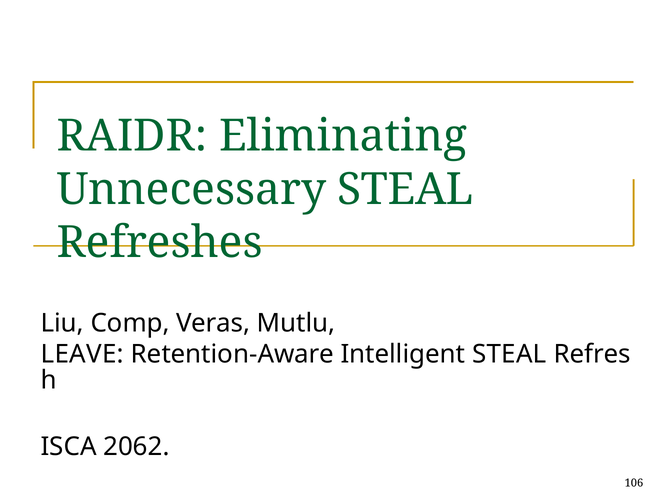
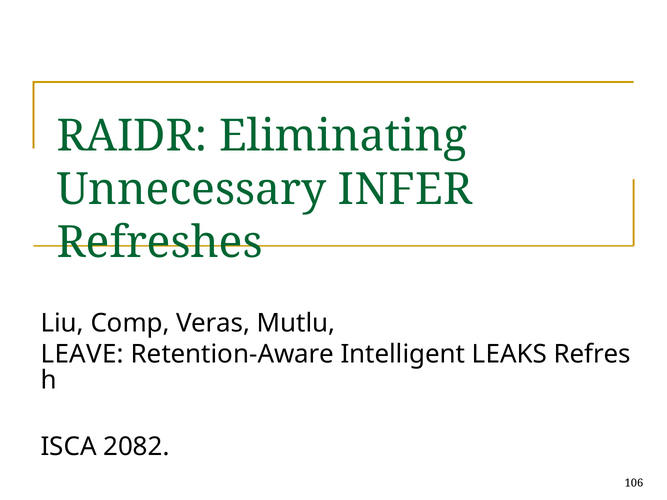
Unnecessary STEAL: STEAL -> INFER (405, 190)
Intelligent STEAL: STEAL -> LEAKS (509, 354)
2062: 2062 -> 2082 (136, 447)
